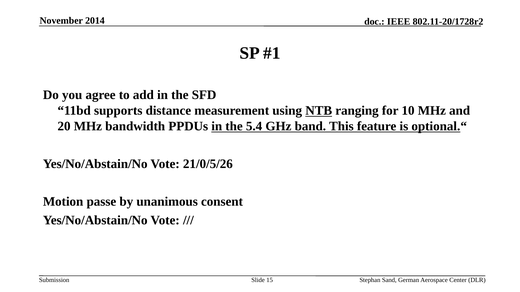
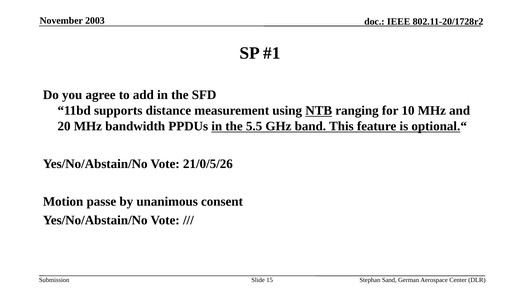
2014: 2014 -> 2003 (95, 21)
5.4: 5.4 -> 5.5 (254, 126)
